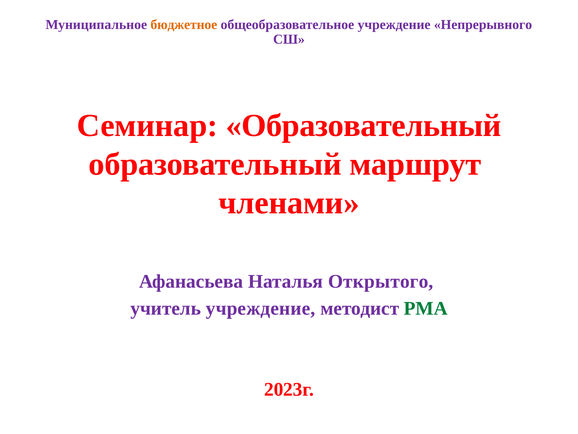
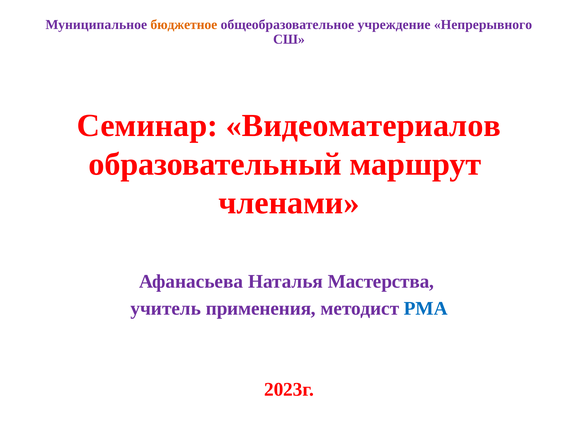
Семинар Образовательный: Образовательный -> Видеоматериалов (363, 126)
Открытого: Открытого -> Мастерства (381, 281)
учитель учреждение: учреждение -> применения (261, 308)
РМА colour: green -> blue (426, 308)
